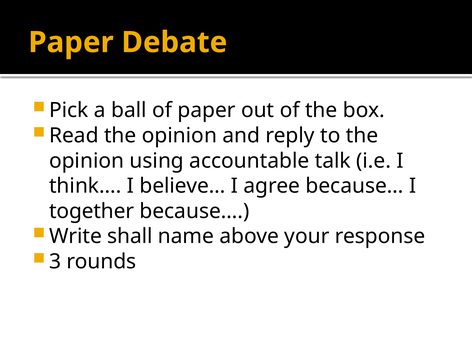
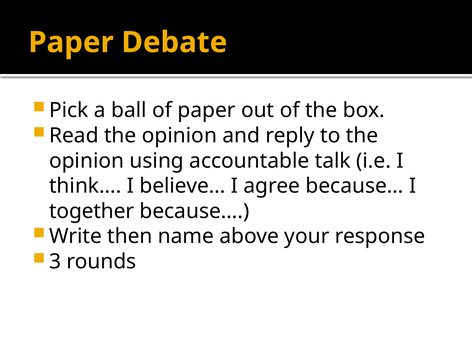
shall: shall -> then (130, 236)
